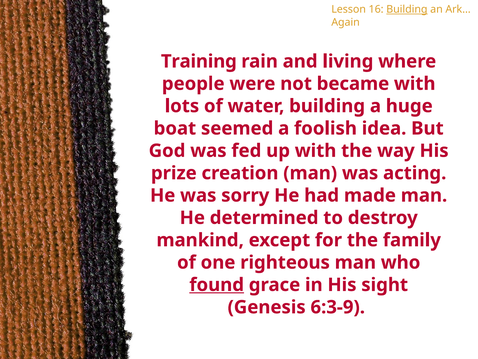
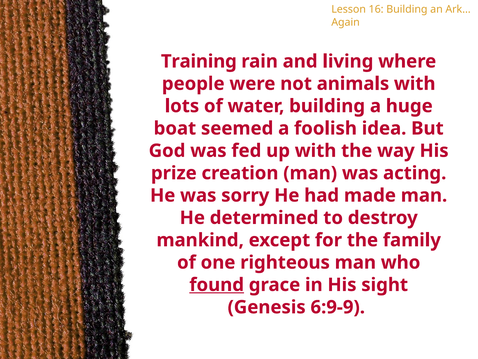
Building underline: present -> none (407, 9)
became: became -> animals (353, 84)
6:3-9: 6:3-9 -> 6:9-9 (338, 307)
